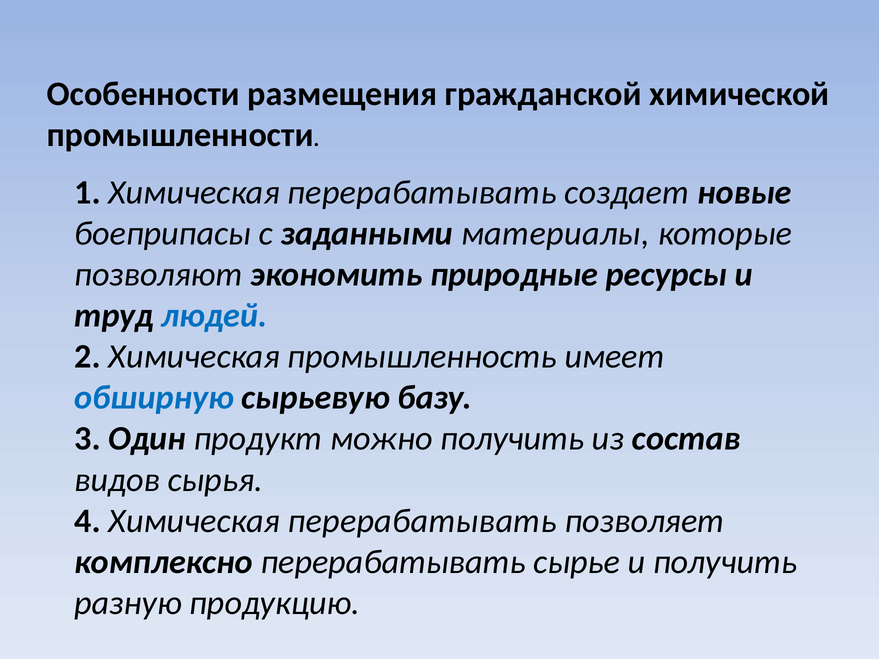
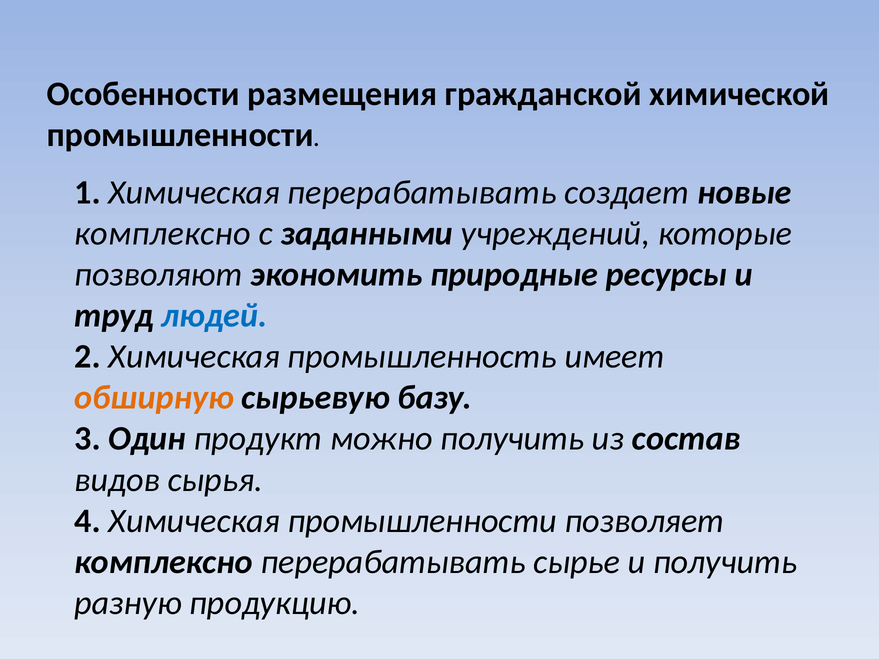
боеприпасы: боеприпасы -> комплексно (163, 234)
материалы: материалы -> учреждений (555, 234)
обширную colour: blue -> orange (154, 398)
4 Химическая перерабатывать: перерабатывать -> промышленности (422, 521)
